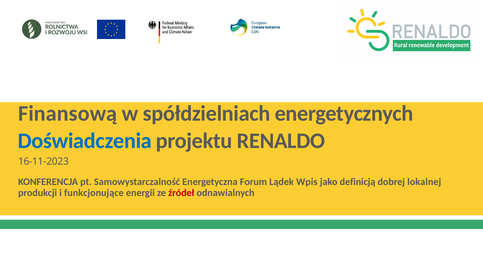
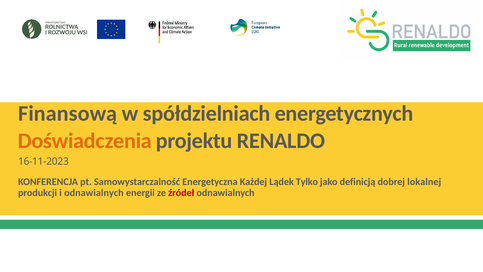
Doświadczenia colour: blue -> orange (85, 141)
Forum: Forum -> Każdej (253, 182)
Wpis: Wpis -> Tylko (307, 182)
i funkcjonujące: funkcjonujące -> odnawialnych (94, 193)
